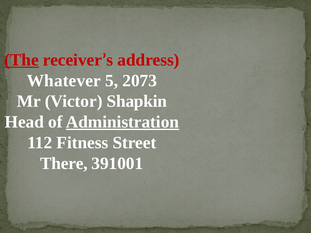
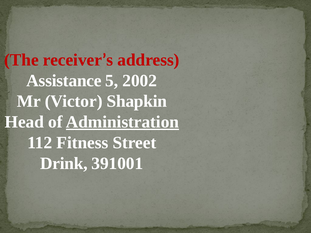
The underline: present -> none (21, 60)
Whatever: Whatever -> Assistance (64, 81)
2073: 2073 -> 2002 (140, 81)
There: There -> Drink (64, 164)
